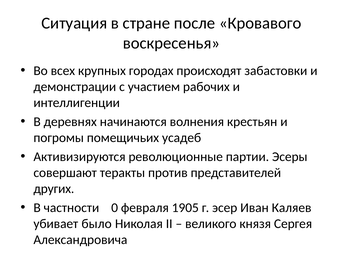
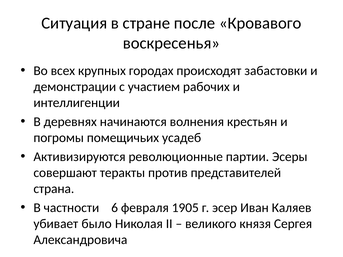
других: других -> страна (54, 189)
0: 0 -> 6 (115, 208)
